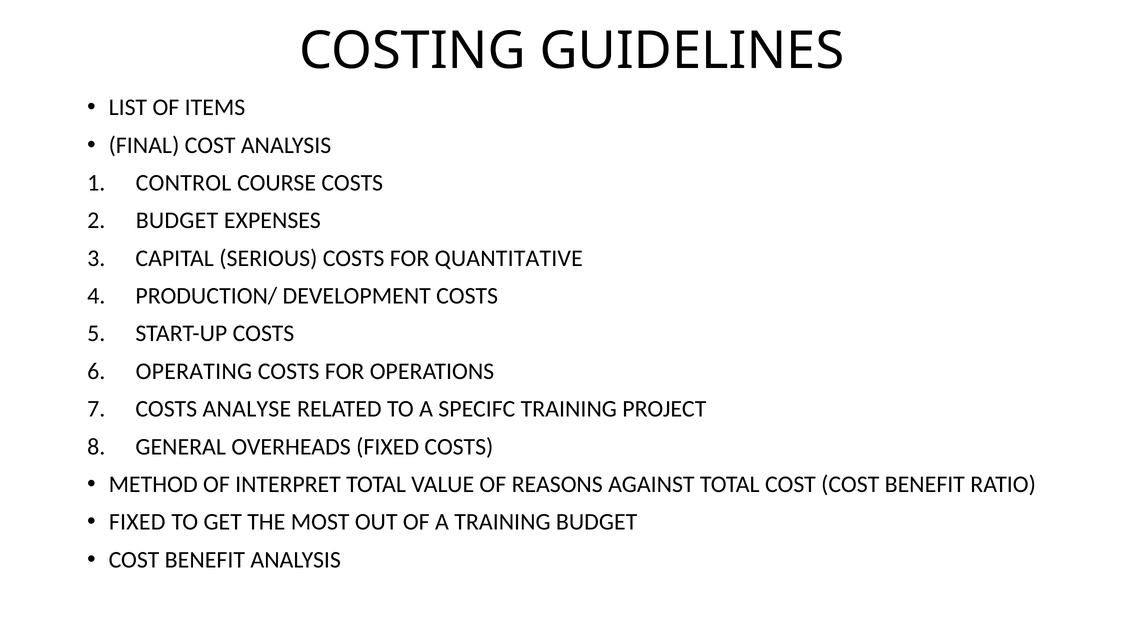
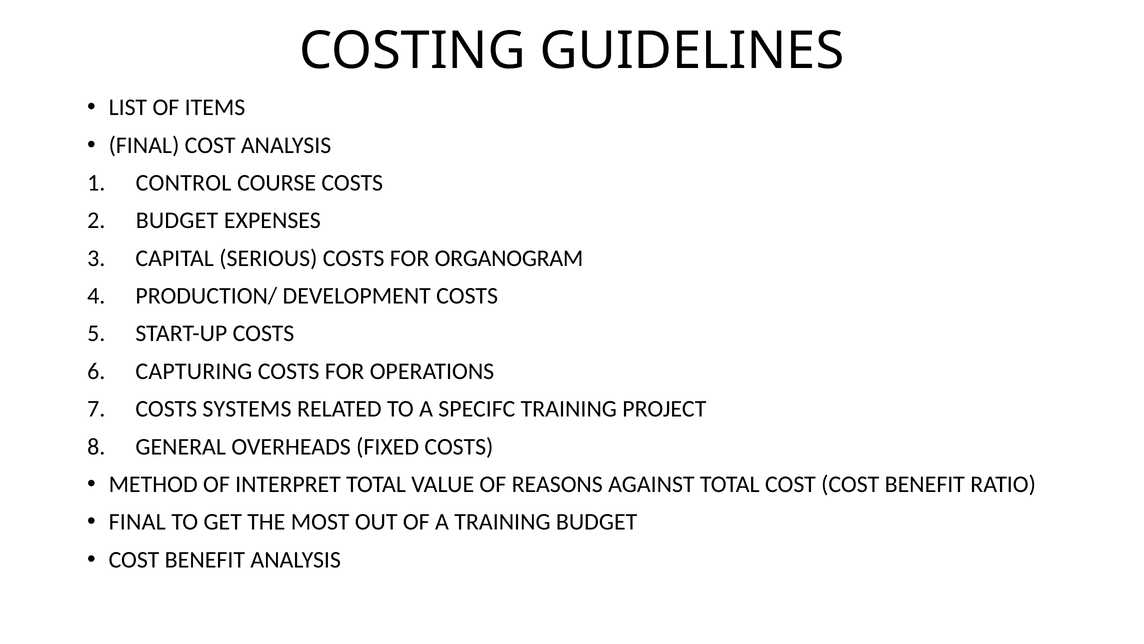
QUANTITATIVE: QUANTITATIVE -> ORGANOGRAM (509, 258)
OPERATING: OPERATING -> CAPTURING (194, 371)
ANALYSE: ANALYSE -> SYSTEMS (247, 409)
FIXED: FIXED -> FINAL (137, 522)
